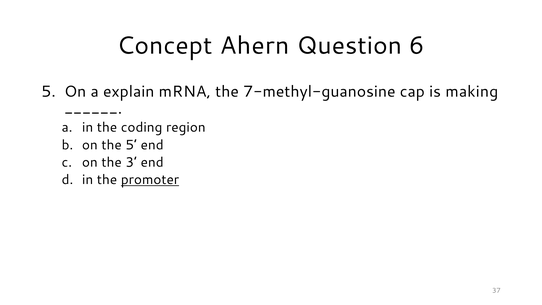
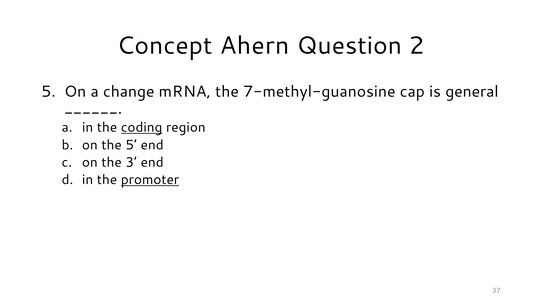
6: 6 -> 2 (417, 46)
explain: explain -> change (129, 92)
making: making -> general (472, 92)
coding underline: none -> present (142, 127)
